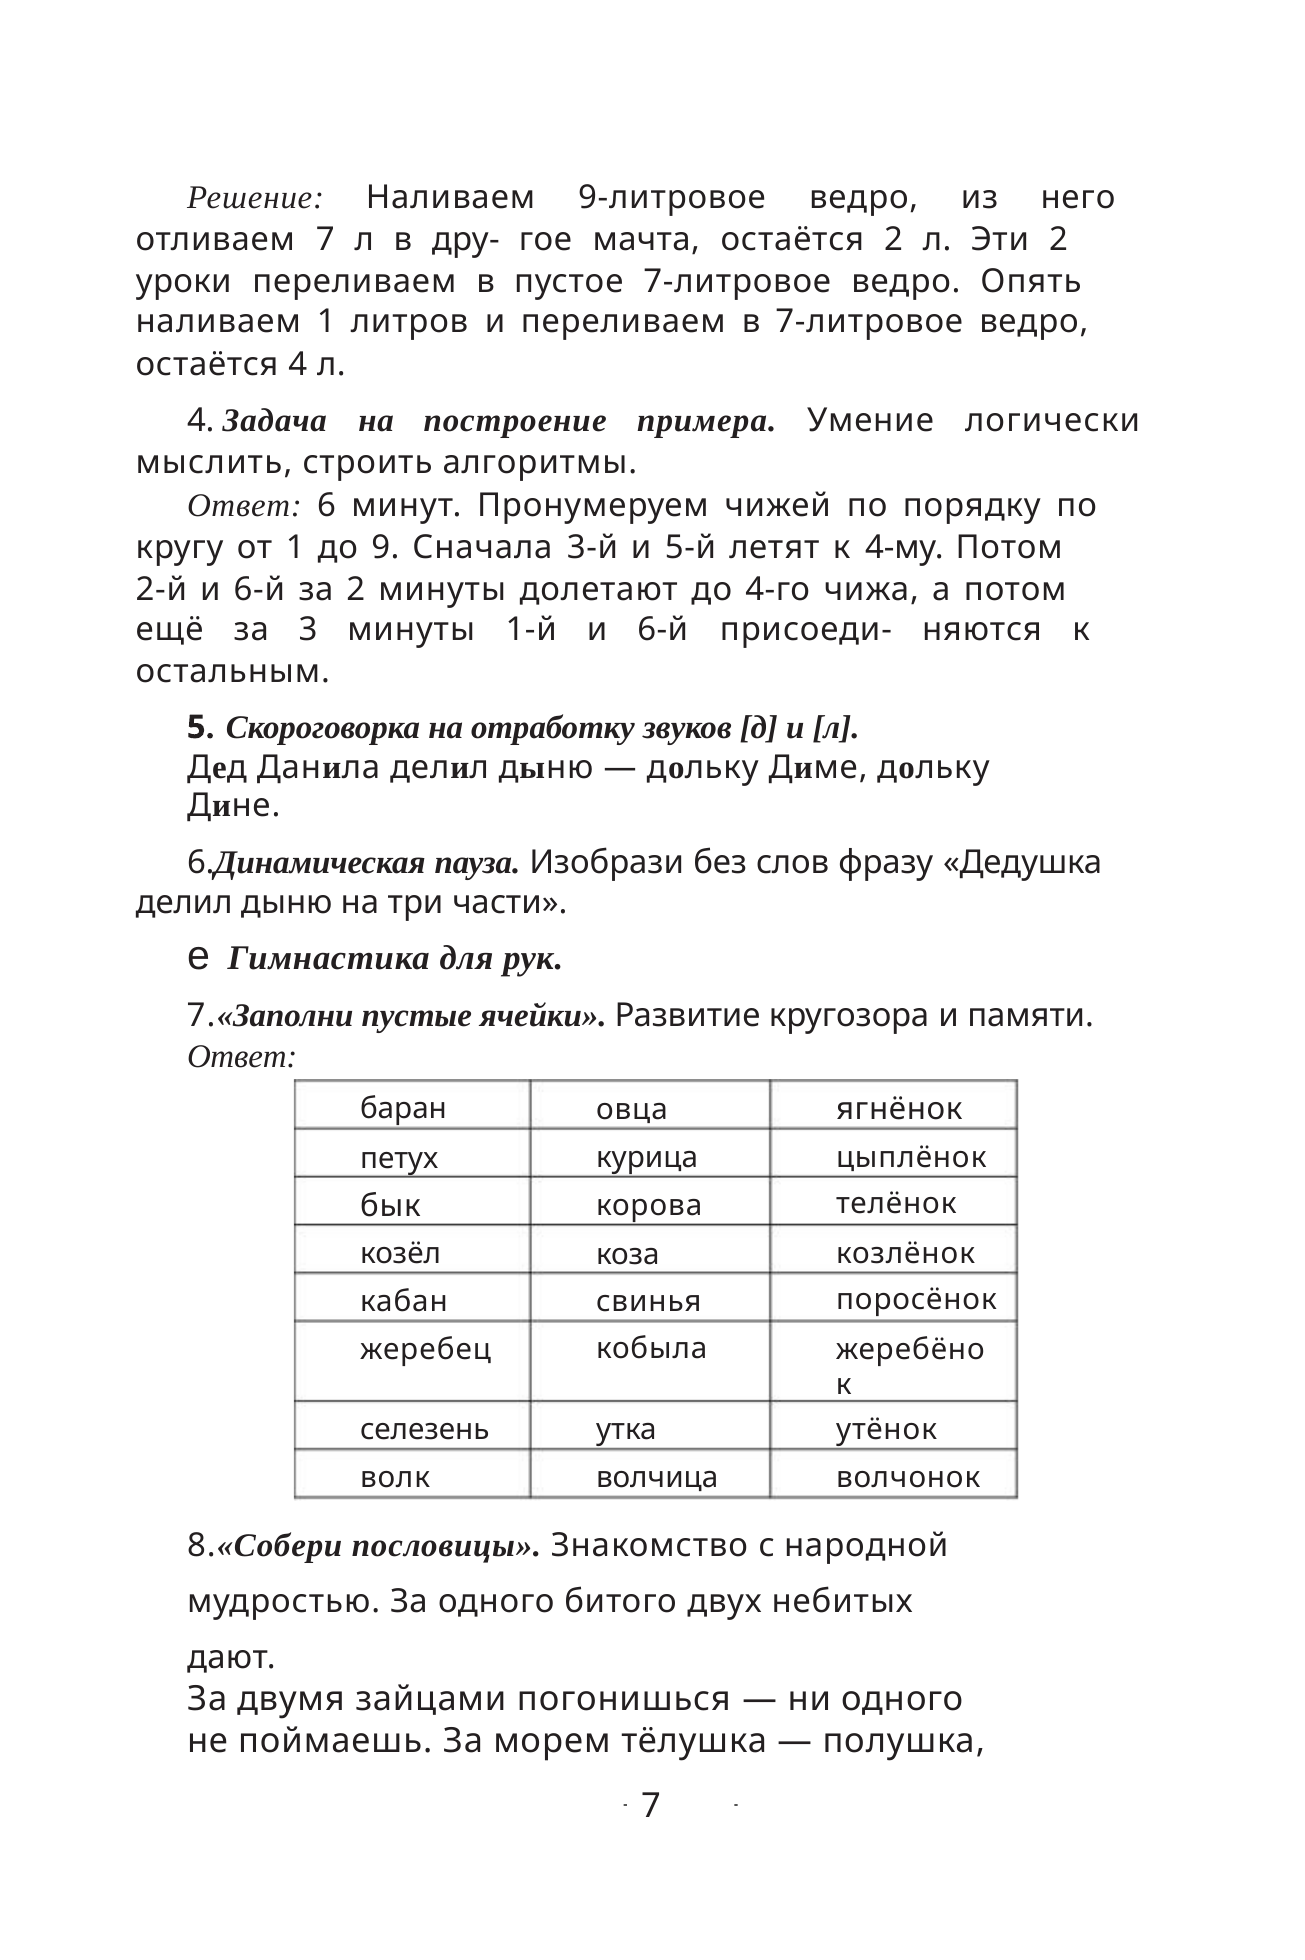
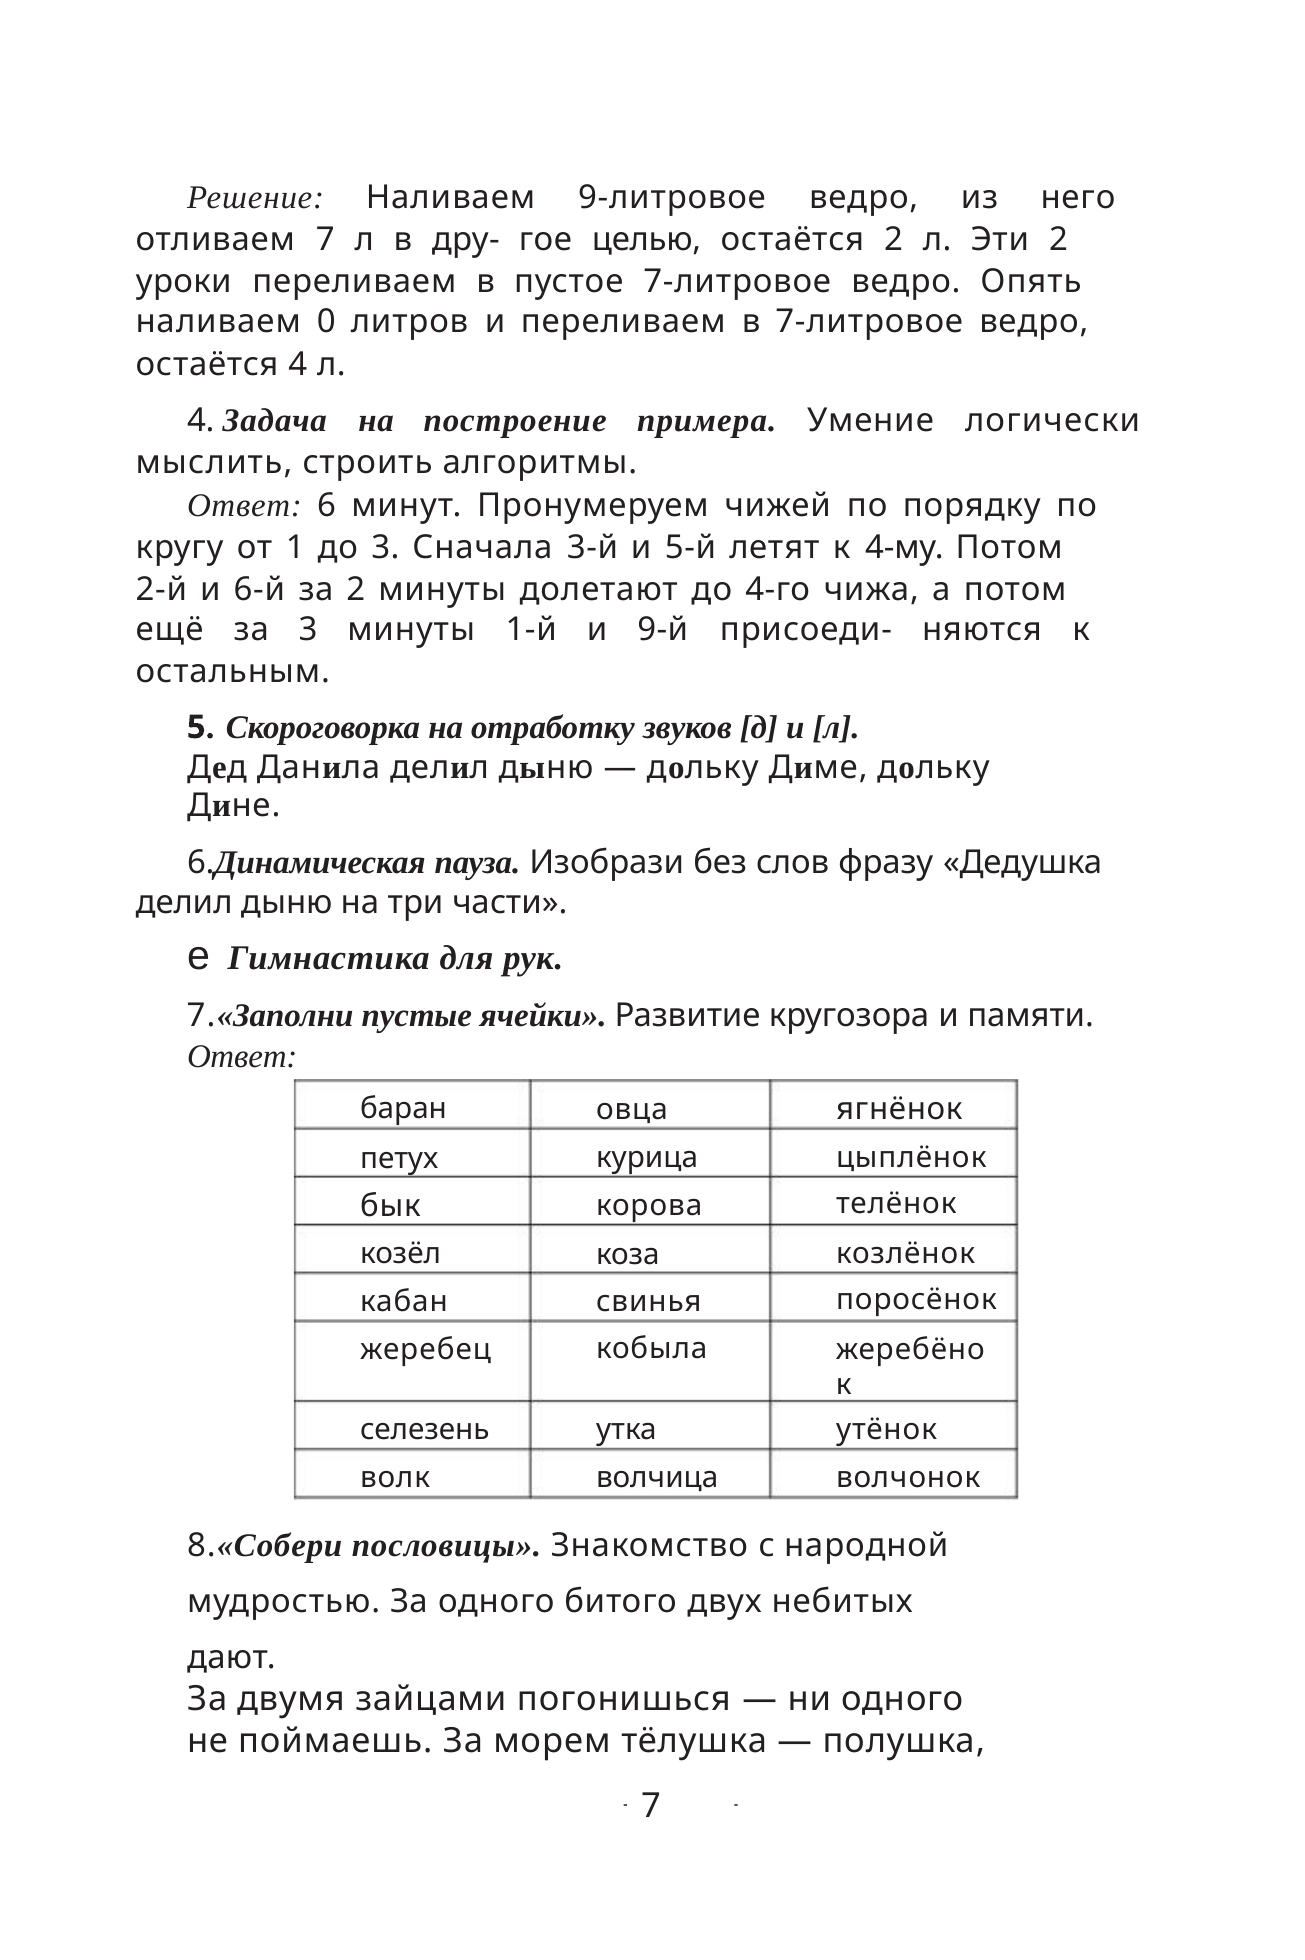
мачта: мачта -> целью (647, 239)
наливаем 1: 1 -> 0 (326, 322)
до 9: 9 -> 3 (386, 548)
1-й и 6-й: 6-й -> 9-й (663, 630)
